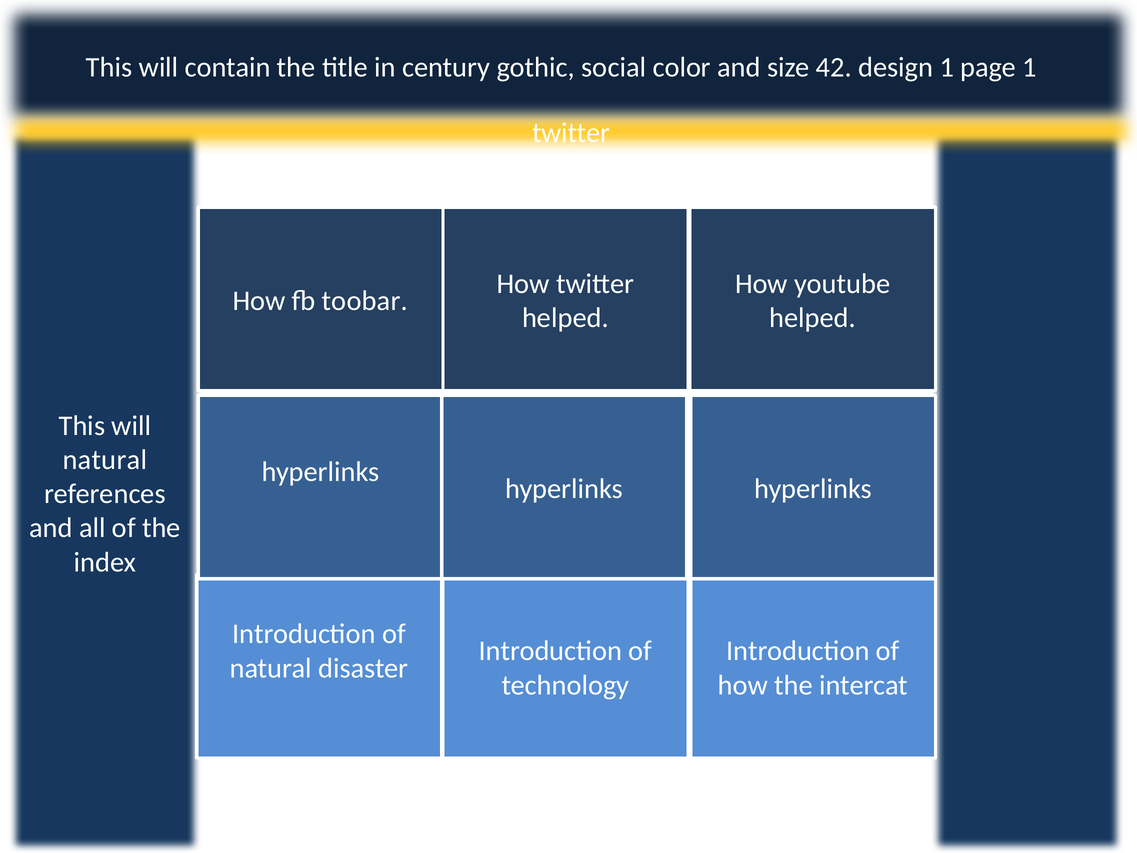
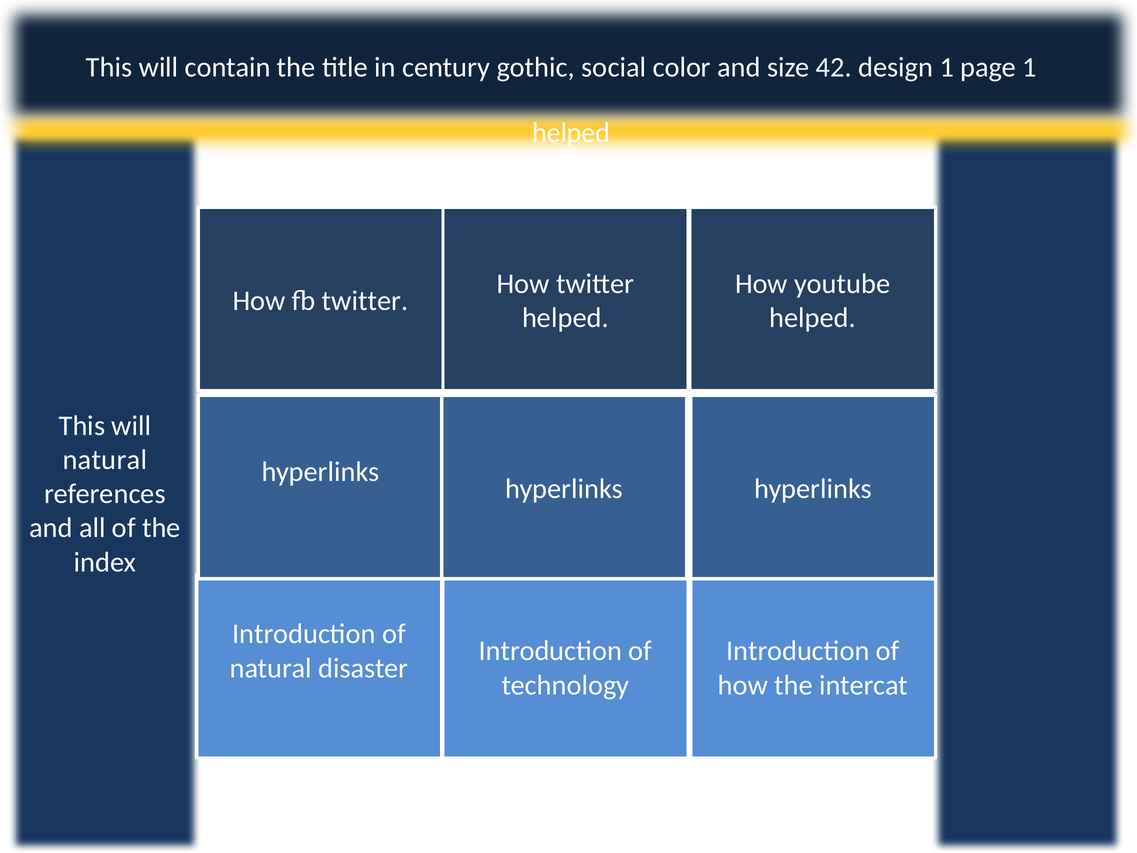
twitter: twitter -> helped (571, 133)
fb toobar: toobar -> twitter (365, 301)
